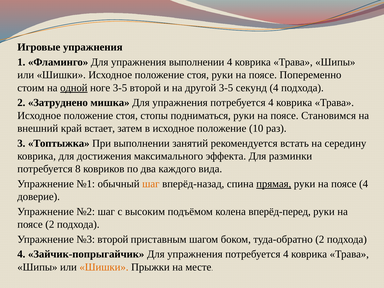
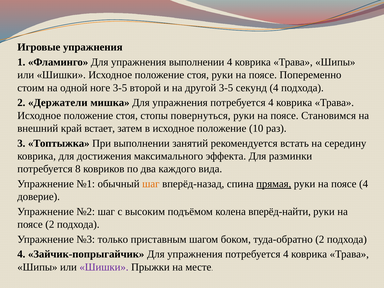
одной underline: present -> none (74, 88)
Затруднено: Затруднено -> Держатели (58, 103)
подниматься: подниматься -> повернуться (201, 115)
вперёд-перед: вперёд-перед -> вперёд-найти (280, 212)
№3 второй: второй -> только (113, 239)
Шишки colour: orange -> purple (104, 267)
